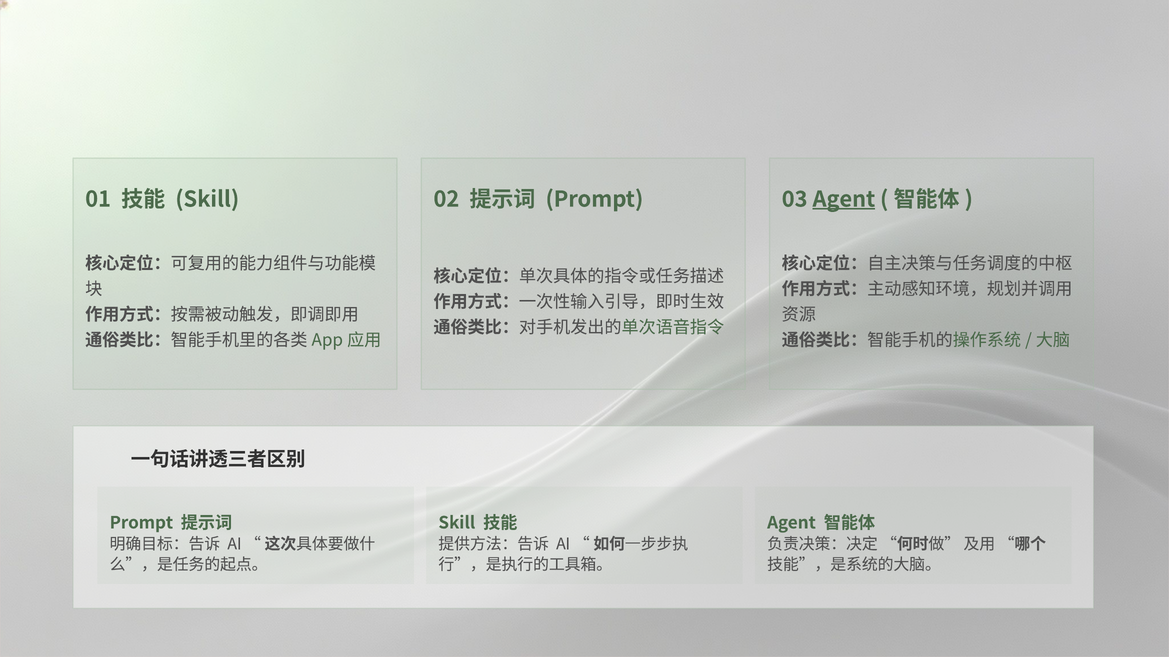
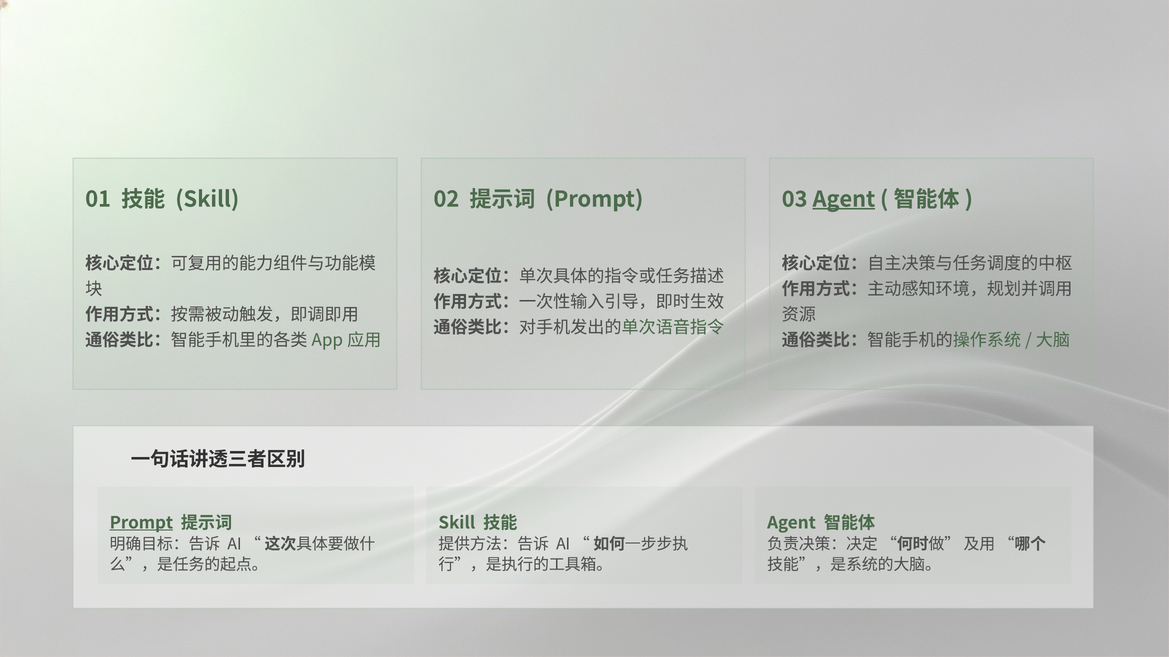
Prompt underline: none -> present (141, 523)
